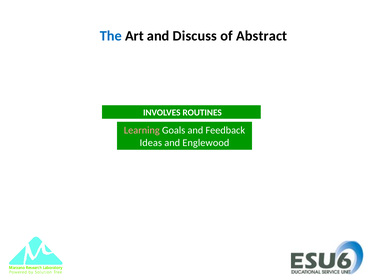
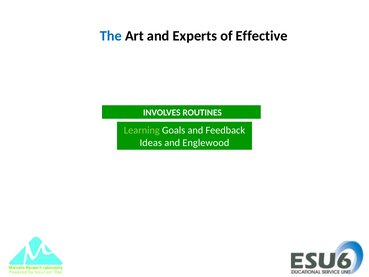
Discuss: Discuss -> Experts (195, 36)
Abstract: Abstract -> Effective (262, 36)
Learning colour: pink -> light green (142, 130)
